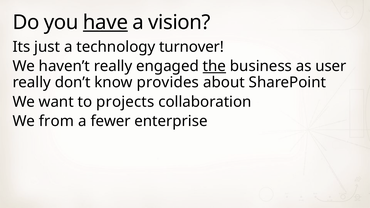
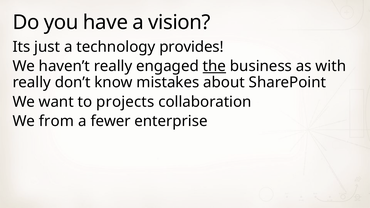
have underline: present -> none (105, 22)
turnover: turnover -> provides (191, 47)
user: user -> with (331, 66)
provides: provides -> mistakes (168, 83)
